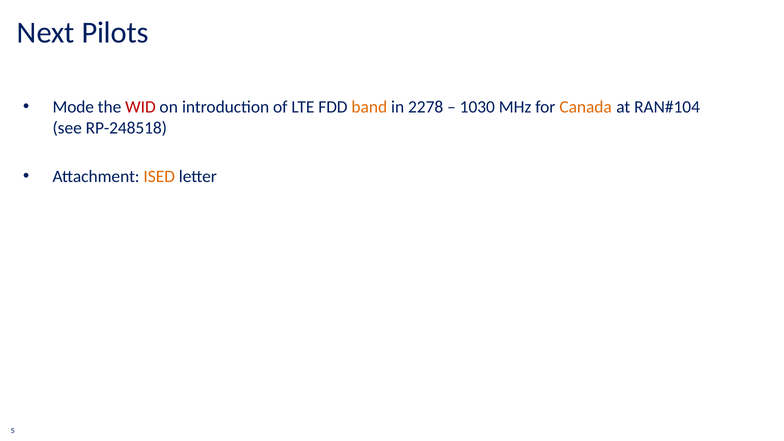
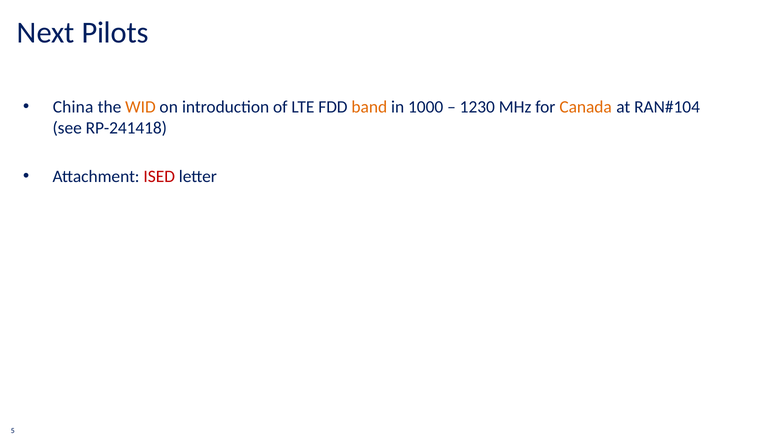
Mode: Mode -> China (73, 107)
WID colour: red -> orange (140, 107)
2278: 2278 -> 1000 (426, 107)
1030: 1030 -> 1230 (477, 107)
RP-248518: RP-248518 -> RP-241418 (126, 128)
ISED colour: orange -> red (159, 177)
